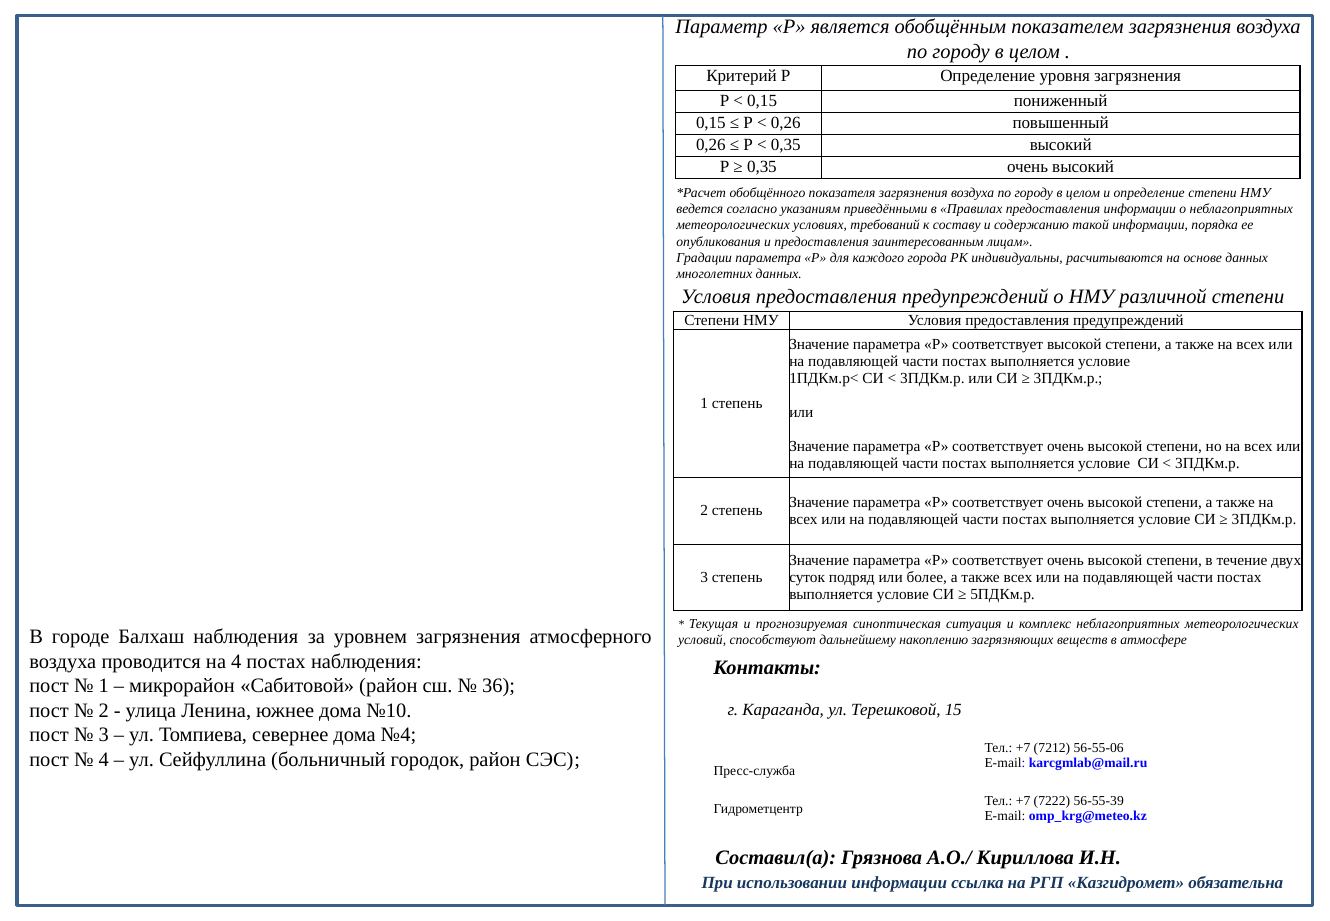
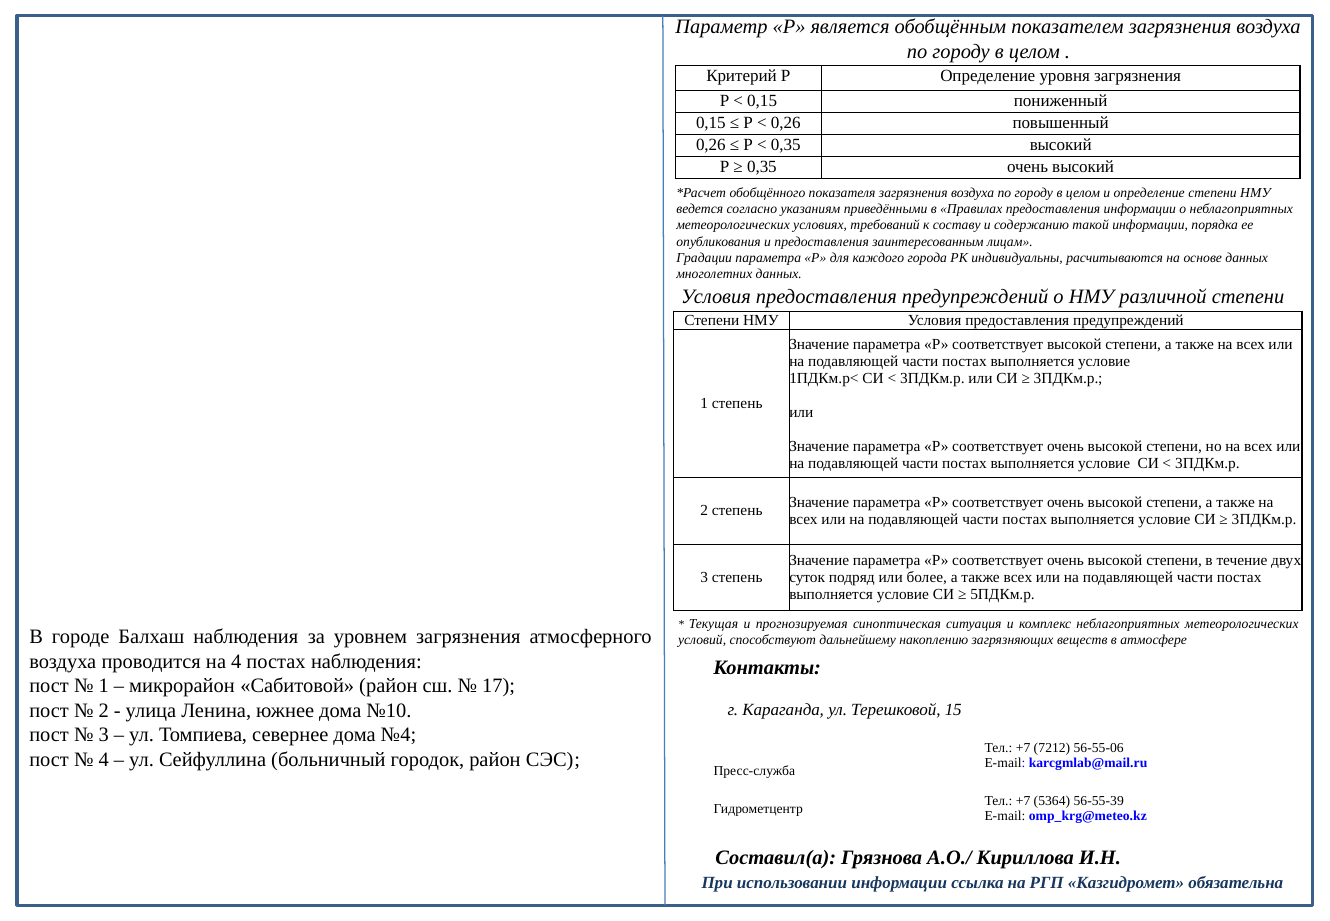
36: 36 -> 17 (499, 686)
7222: 7222 -> 5364 (1052, 801)
